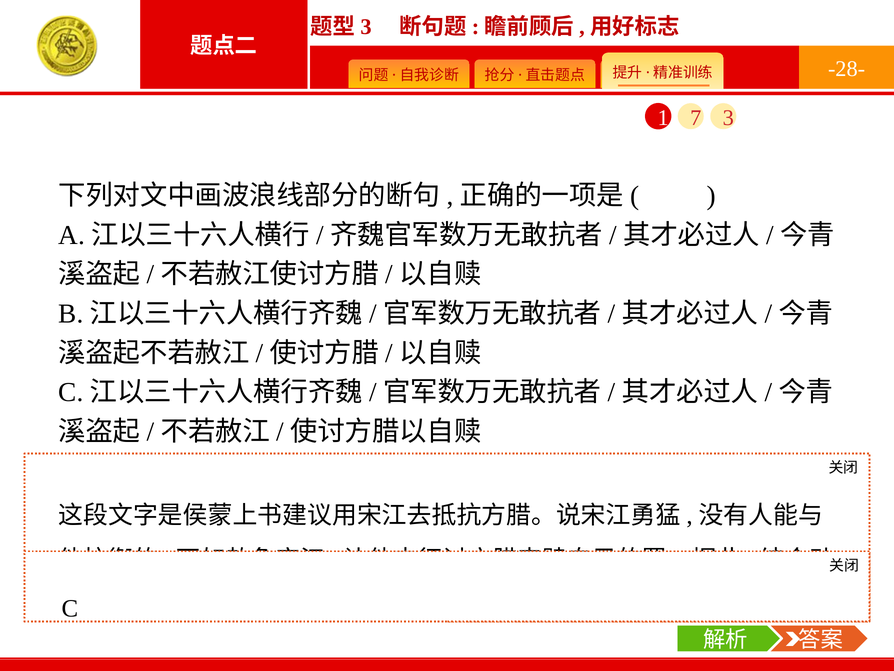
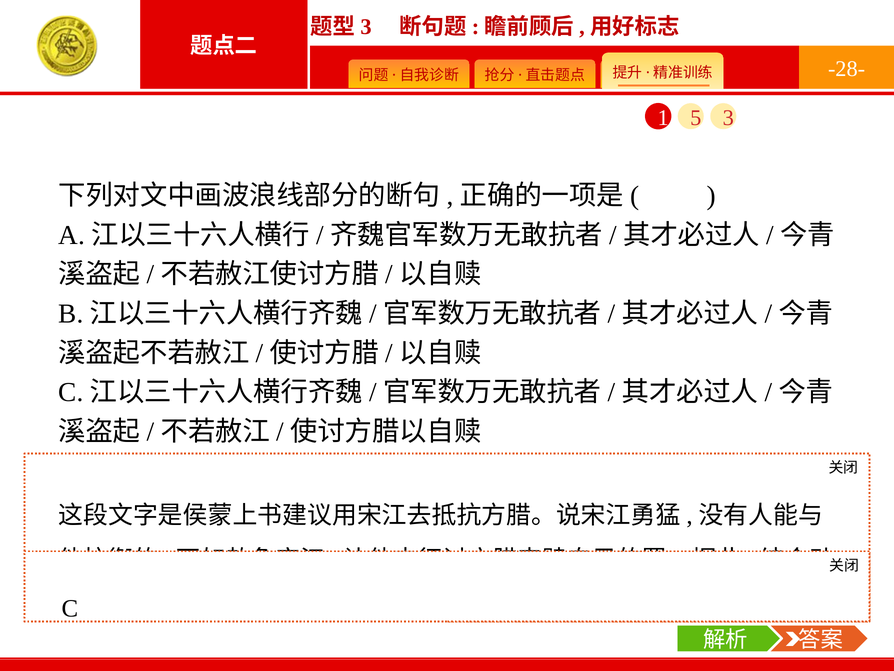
7: 7 -> 5 (696, 118)
